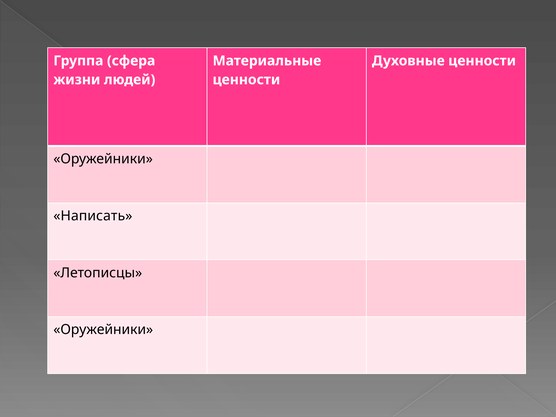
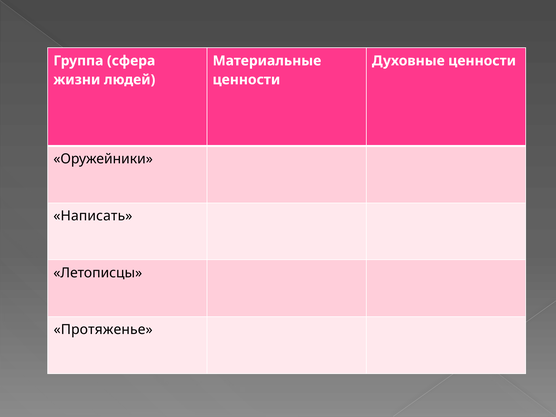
Оружейники: Оружейники -> Протяженье (103, 330)
